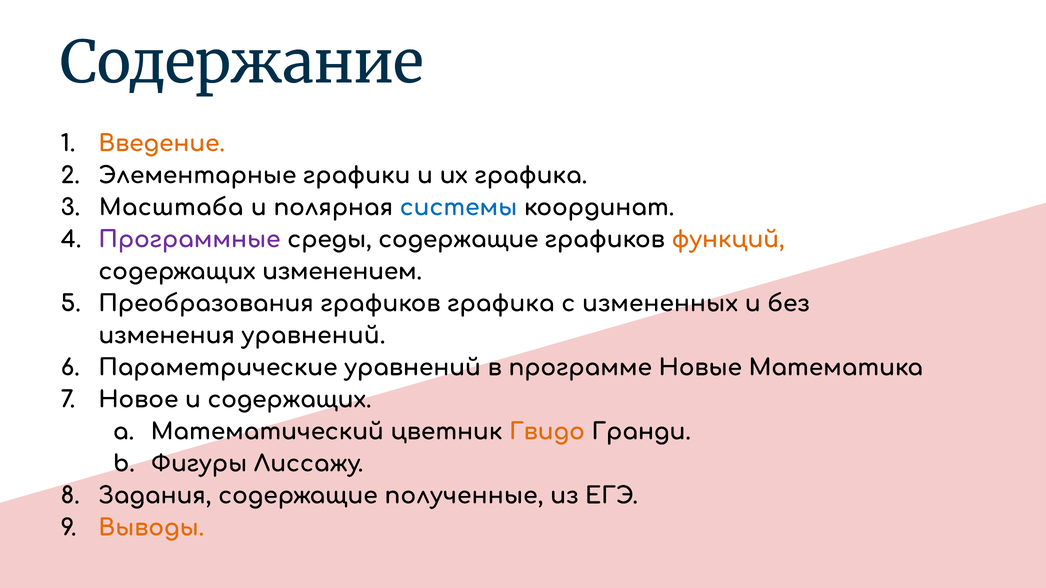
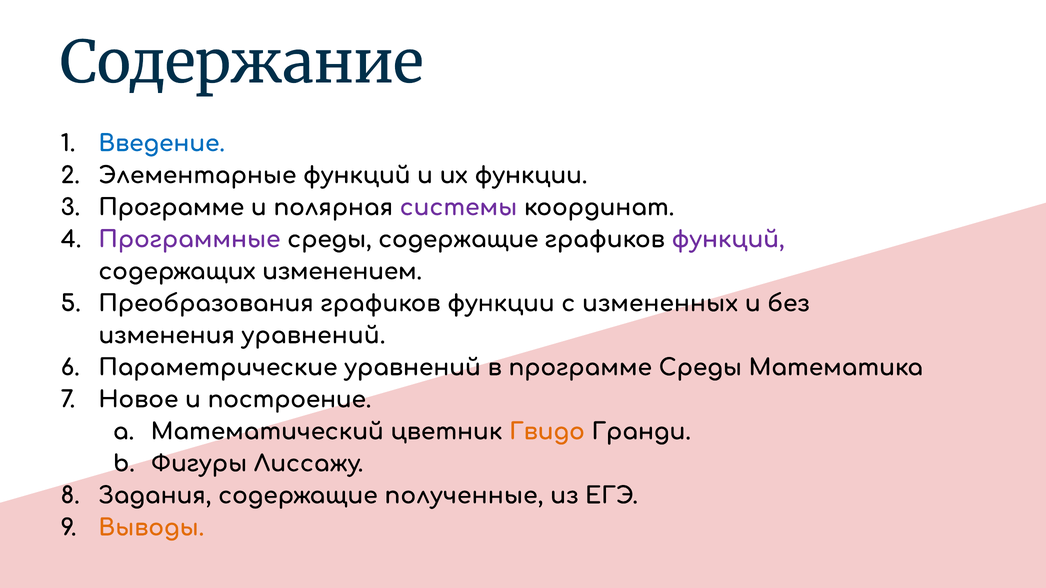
Введение colour: orange -> blue (162, 144)
Элементарные графики: графики -> функций (357, 176)
их графика: графика -> функции (531, 176)
Масштаба: Масштаба -> Программе (171, 208)
системы colour: blue -> purple (458, 208)
функций colour: orange -> purple (728, 240)
графиков графика: графика -> функции (501, 304)
программе Новые: Новые -> Среды (700, 368)
и содержащих: содержащих -> построение (289, 400)
